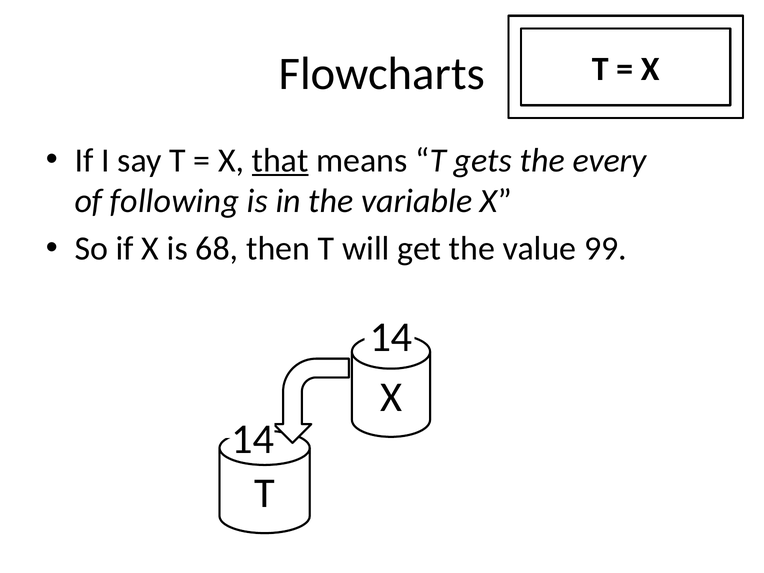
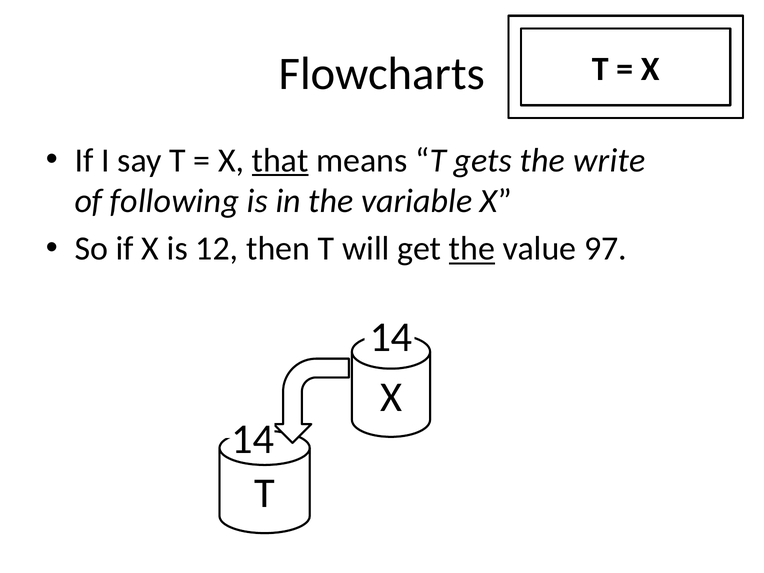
every: every -> write (609, 160)
68: 68 -> 12 (217, 249)
the underline: none -> present (472, 249)
99: 99 -> 97 (605, 249)
